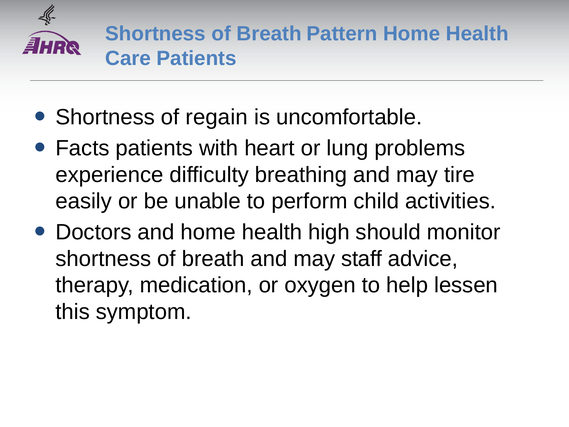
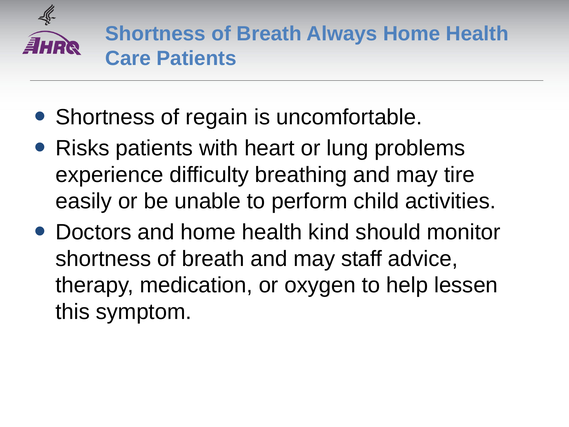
Pattern: Pattern -> Always (342, 34)
Facts: Facts -> Risks (83, 148)
high: high -> kind (329, 232)
